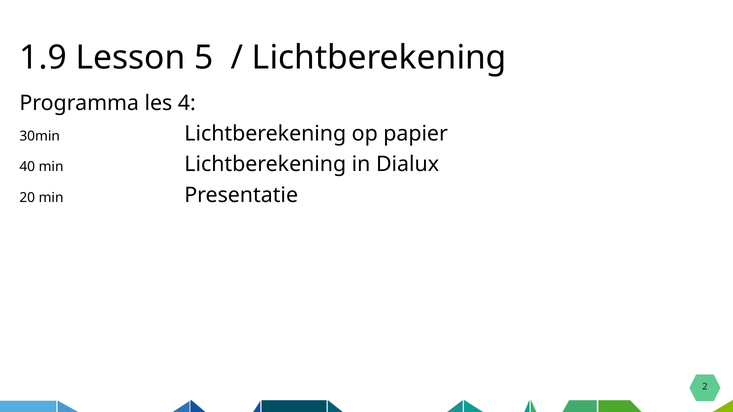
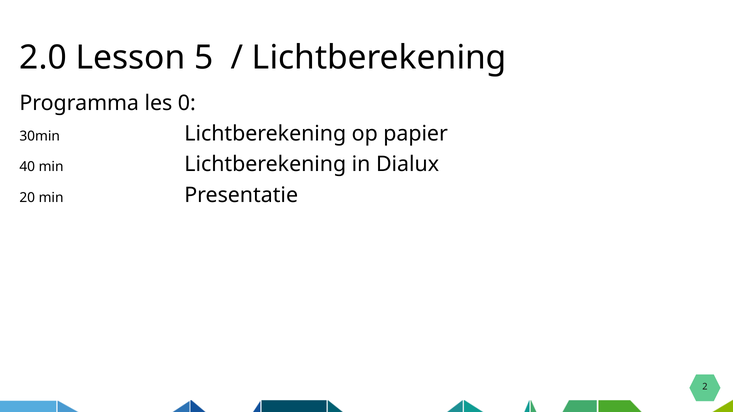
1.9: 1.9 -> 2.0 (43, 58)
4: 4 -> 0 (187, 103)
